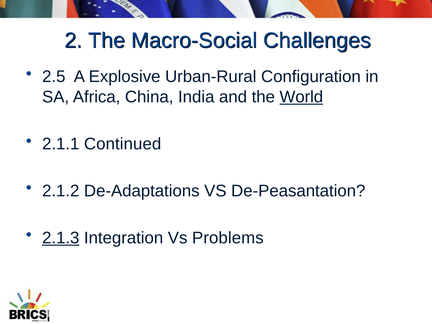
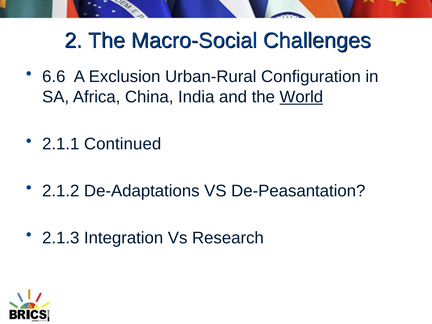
2.5: 2.5 -> 6.6 (54, 77)
Explosive: Explosive -> Exclusion (125, 77)
2.1.3 underline: present -> none (61, 238)
Problems: Problems -> Research (228, 238)
